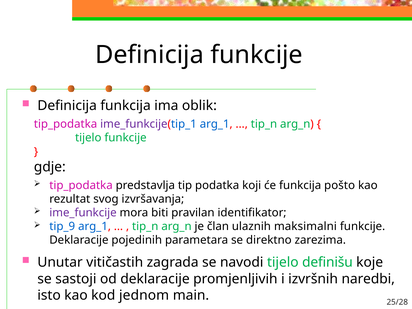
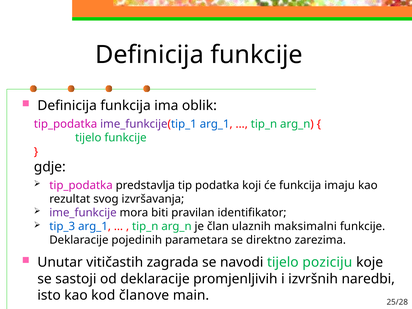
pošto: pošto -> imaju (340, 185)
tip_9: tip_9 -> tip_3 (62, 226)
definišu: definišu -> poziciju (327, 262)
jednom: jednom -> članove (144, 295)
